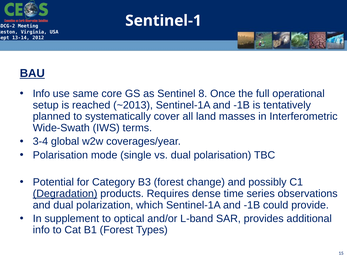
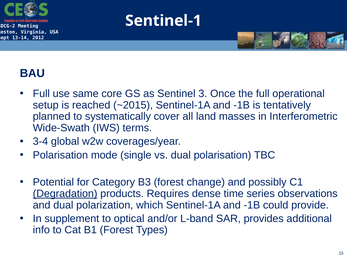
BAU underline: present -> none (32, 73)
Info: Info -> Full (41, 94)
8: 8 -> 3 (203, 94)
~2013: ~2013 -> ~2015 (133, 105)
